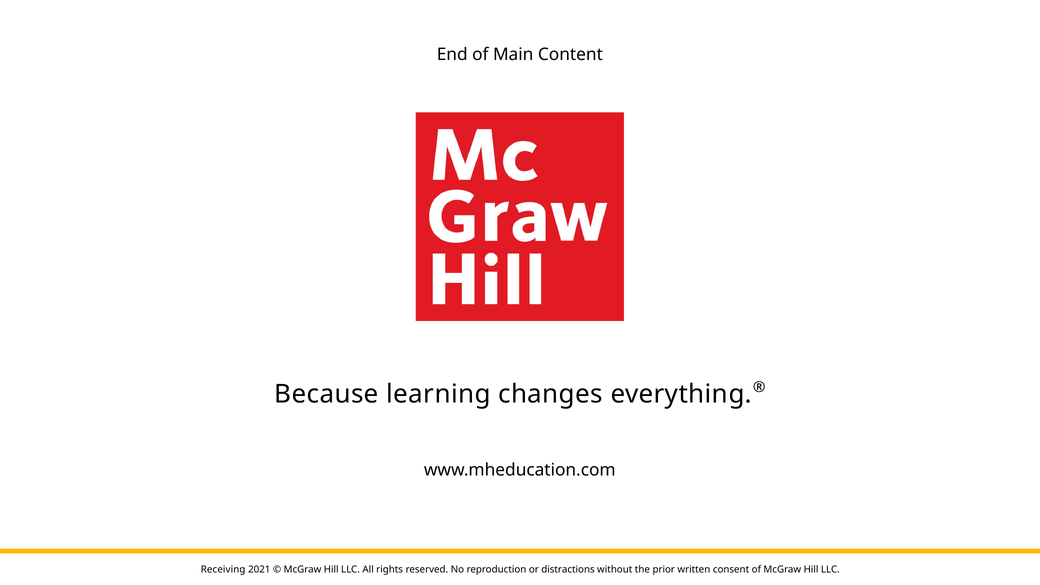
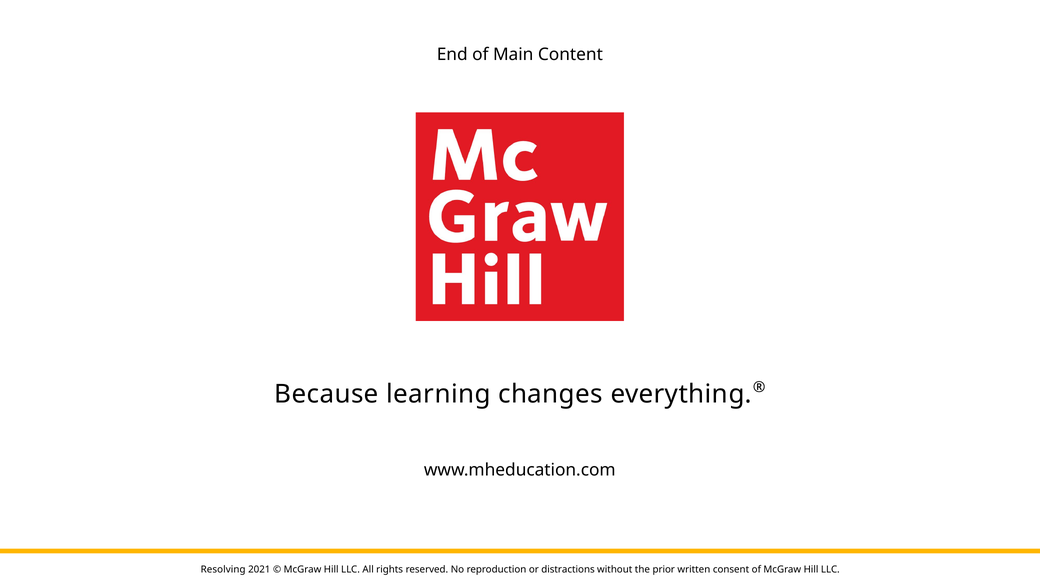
Receiving: Receiving -> Resolving (223, 570)
